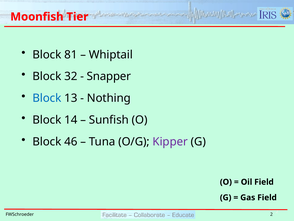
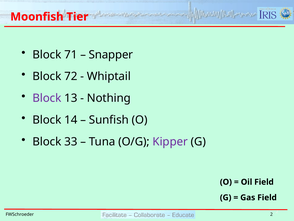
81: 81 -> 71 (71, 55)
Whiptail: Whiptail -> Snapper (111, 55)
32: 32 -> 72 (71, 76)
Snapper: Snapper -> Whiptail (109, 76)
Block colour: blue -> purple (47, 98)
46: 46 -> 33 (71, 141)
